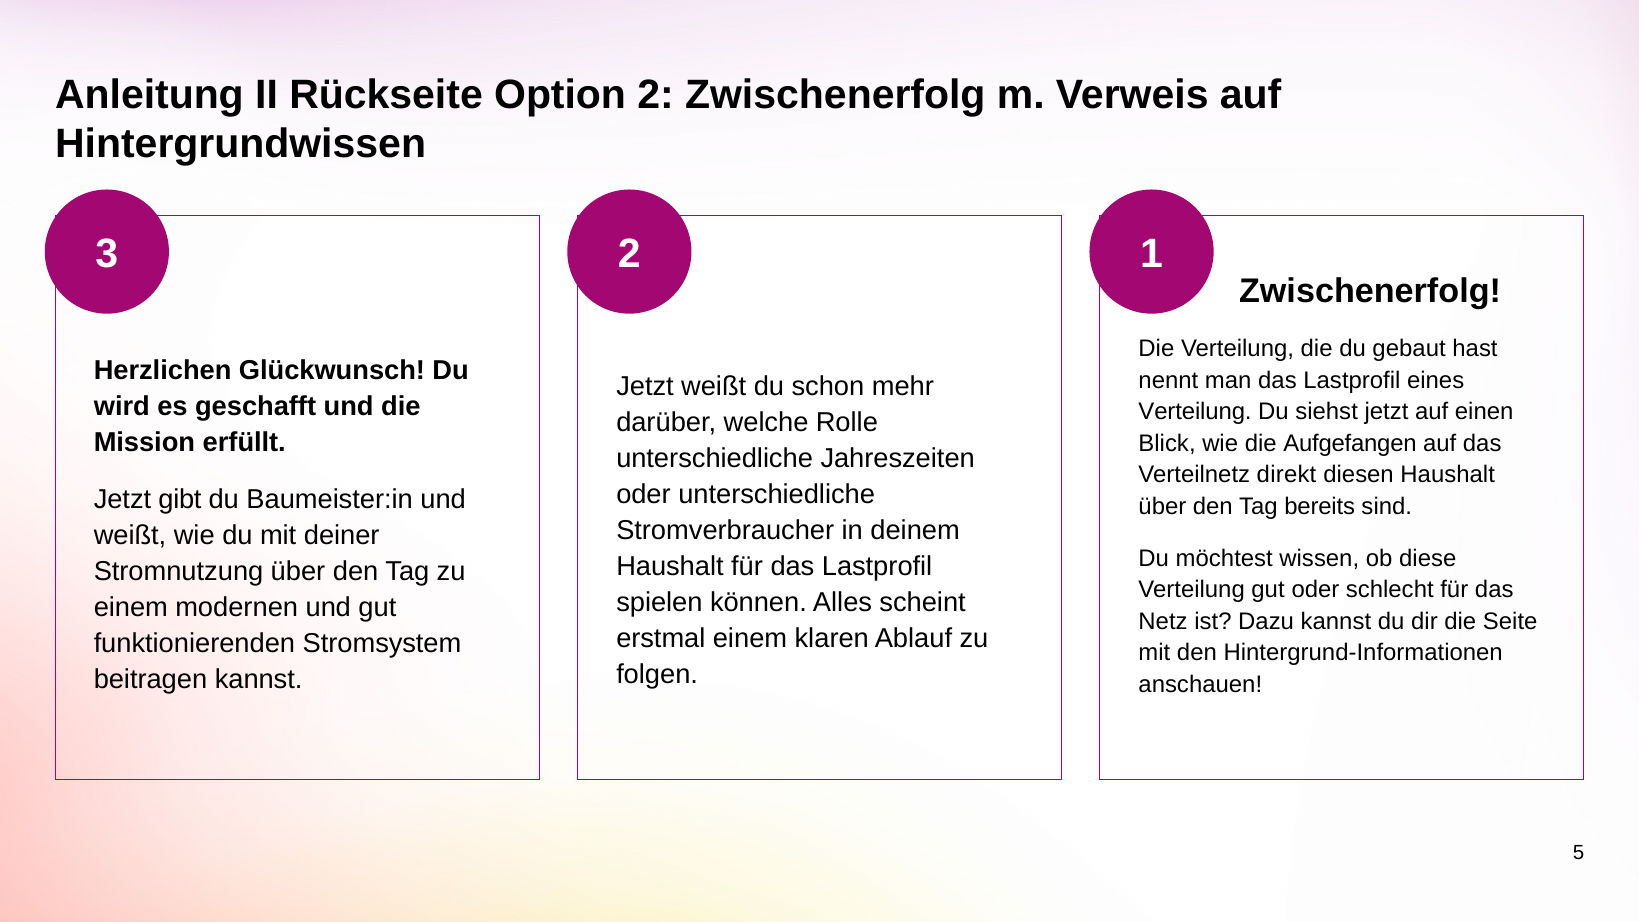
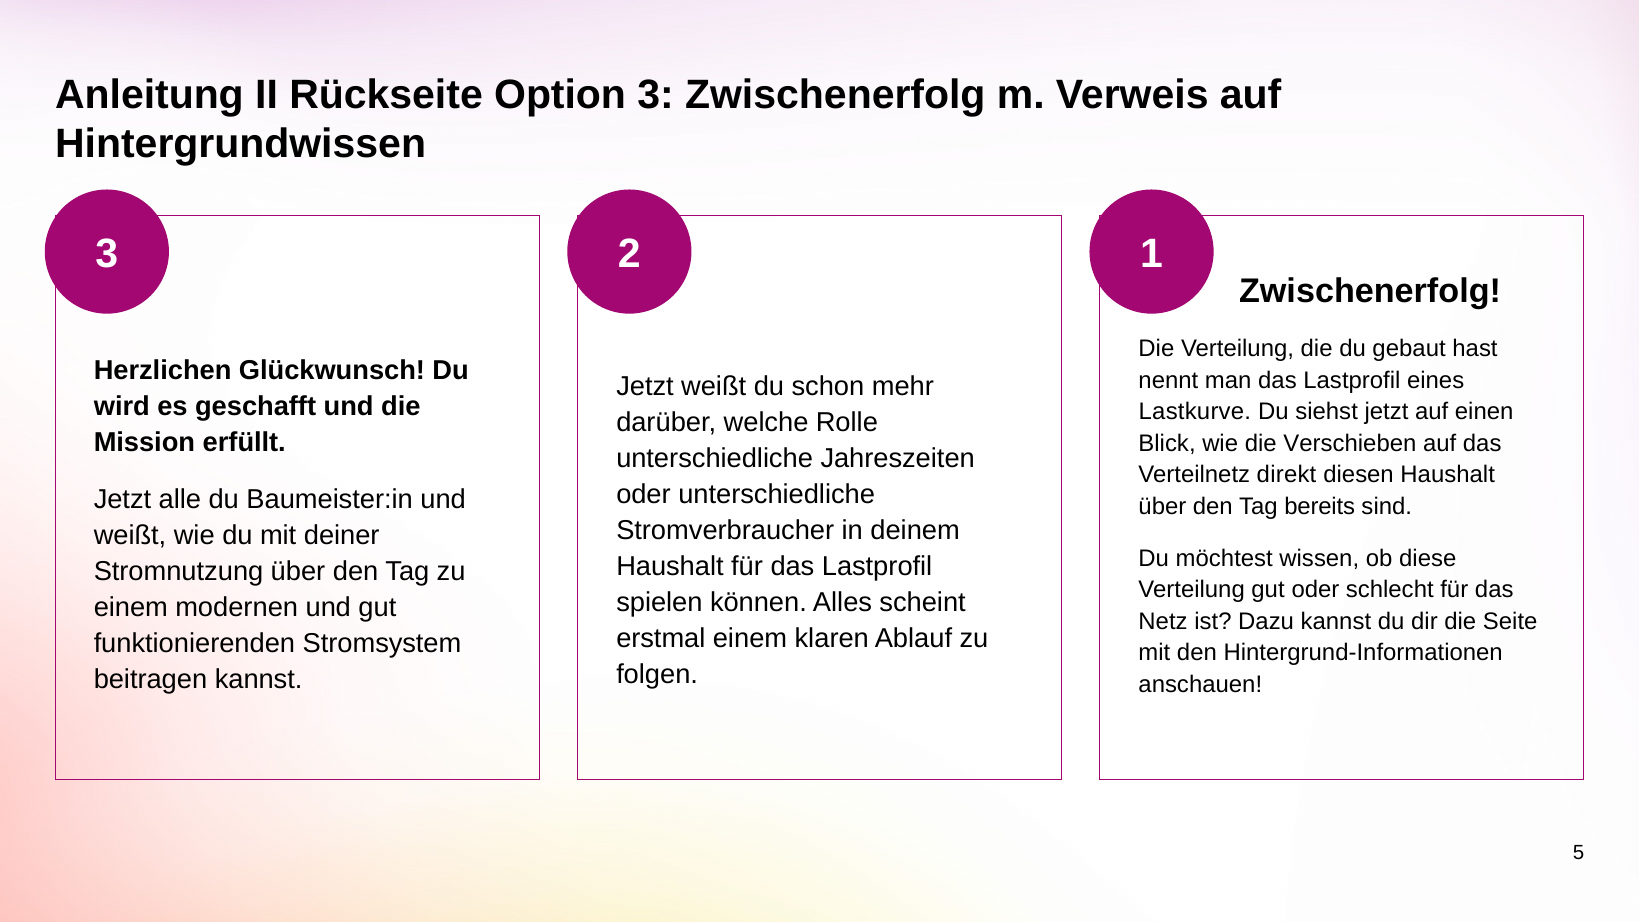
Option 2: 2 -> 3 (656, 95)
Verteilung: Verteilung -> Lastkurve (1195, 412)
Aufgefangen: Aufgefangen -> Verschieben (1350, 443)
gibt: gibt -> alle (180, 499)
